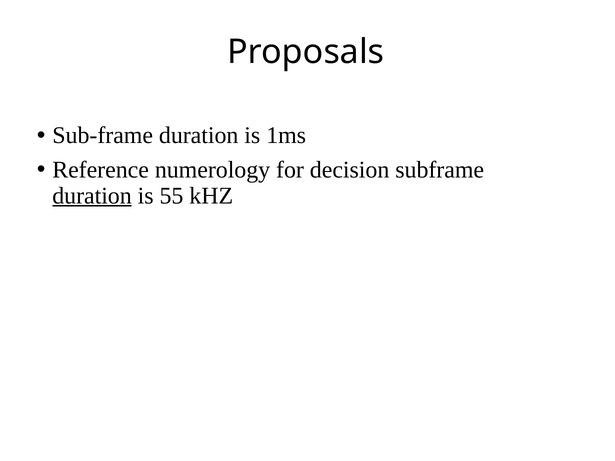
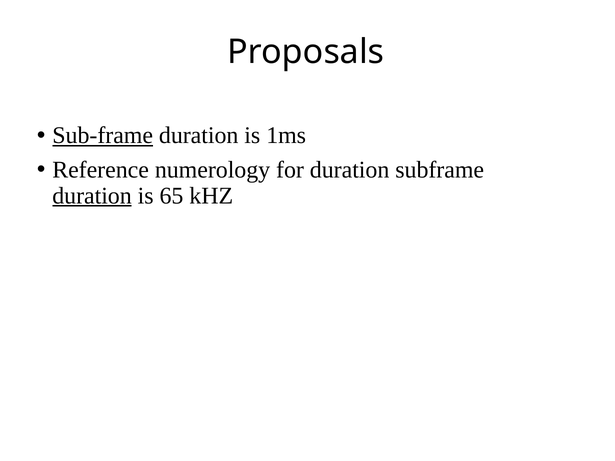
Sub-frame underline: none -> present (103, 136)
for decision: decision -> duration (350, 170)
55: 55 -> 65 (172, 196)
